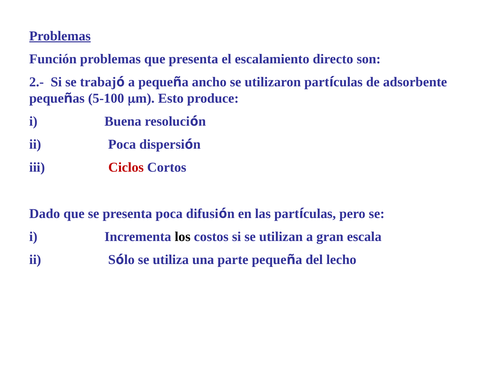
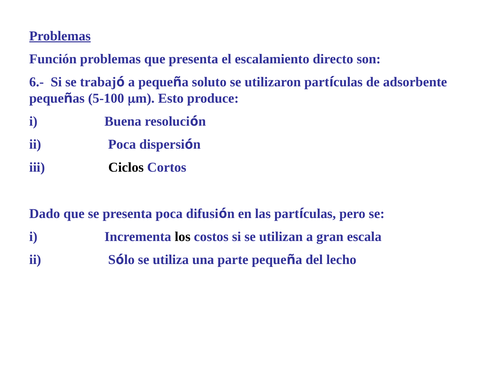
2.-: 2.- -> 6.- (37, 82)
ancho: ancho -> soluto (209, 82)
Ciclos colour: red -> black (126, 167)
